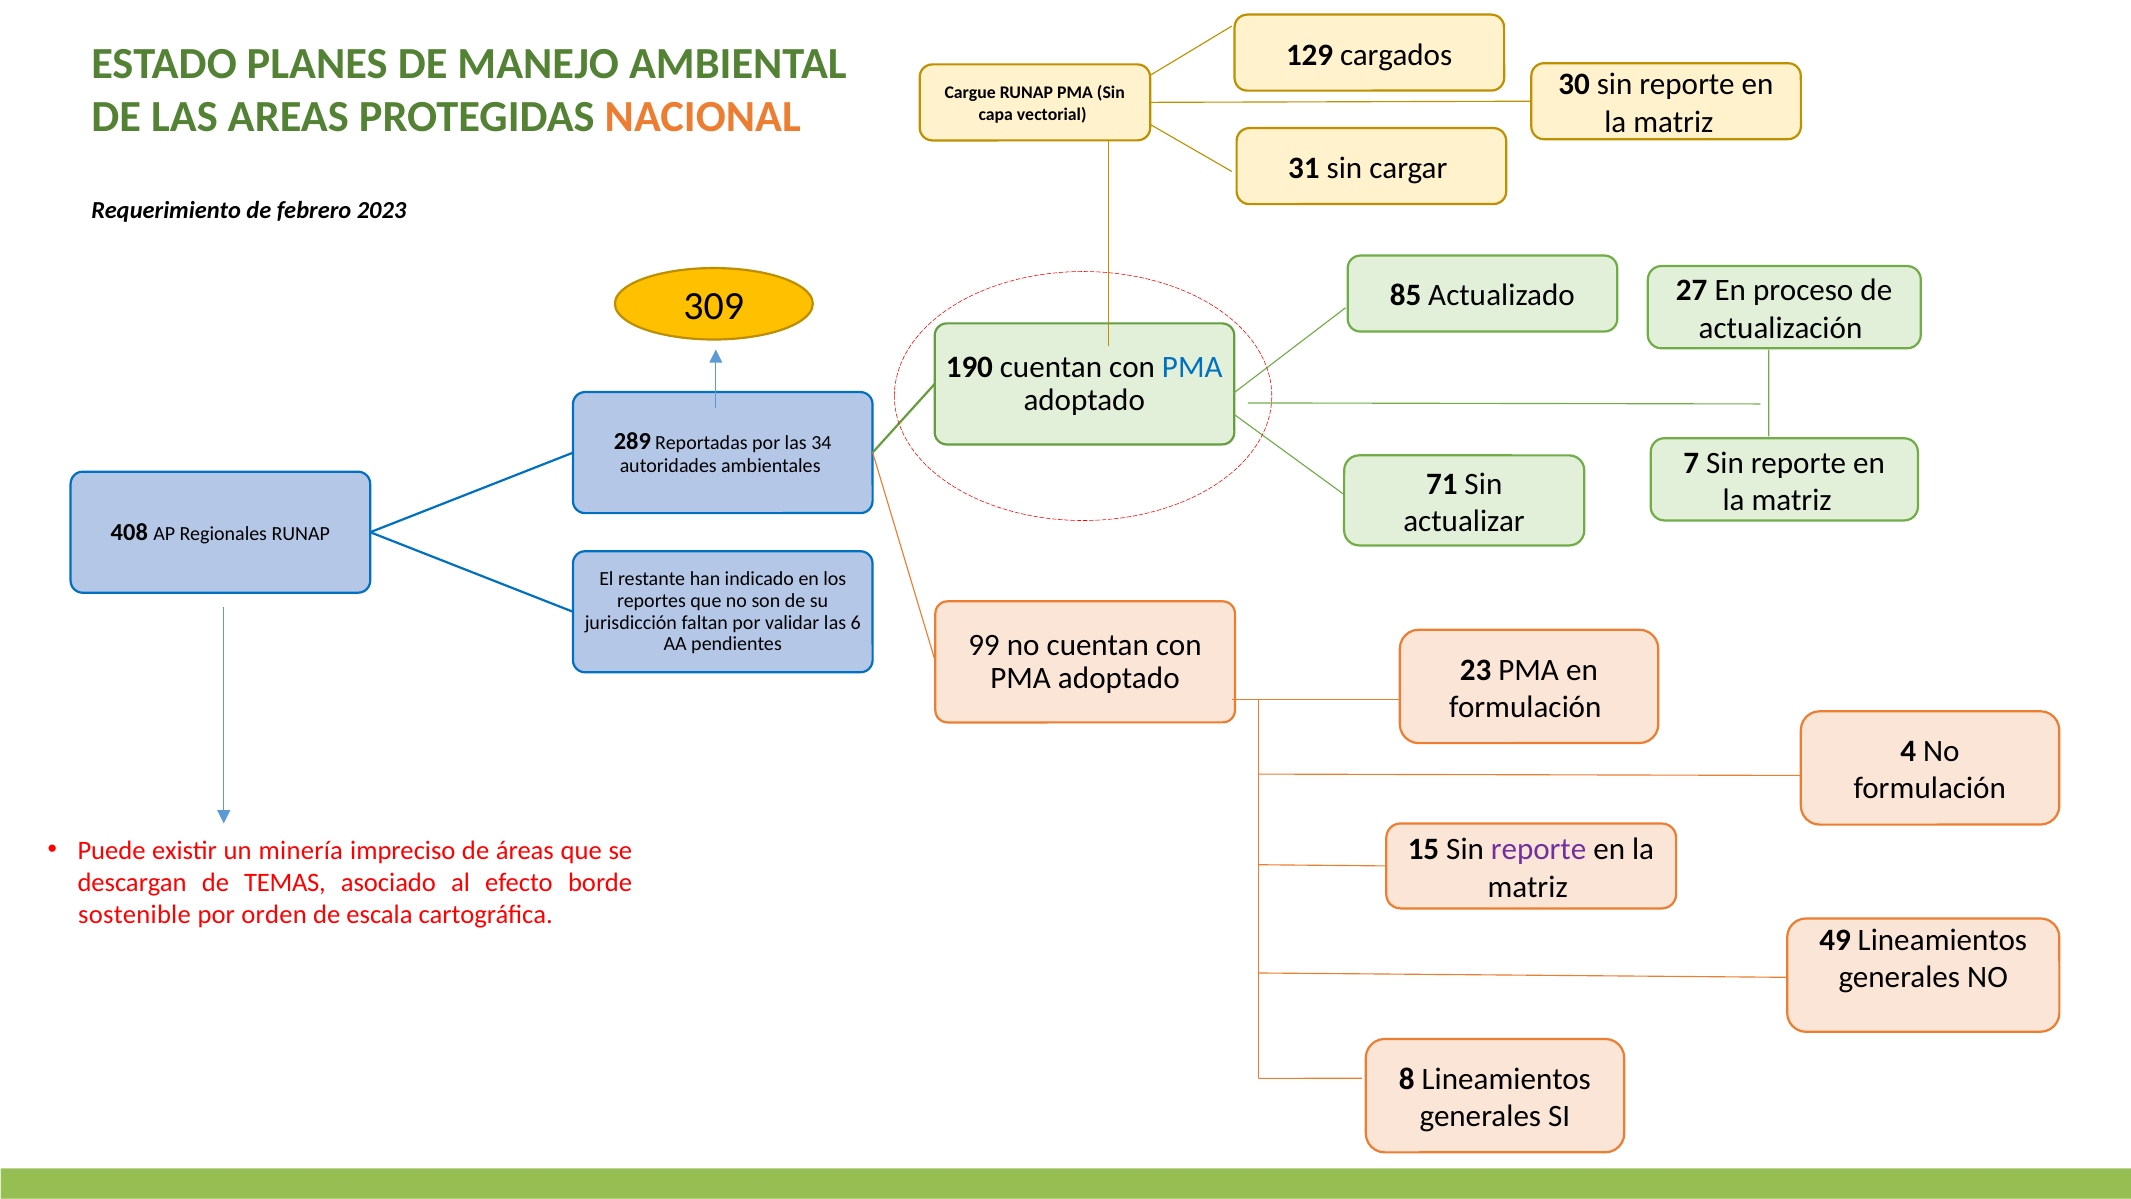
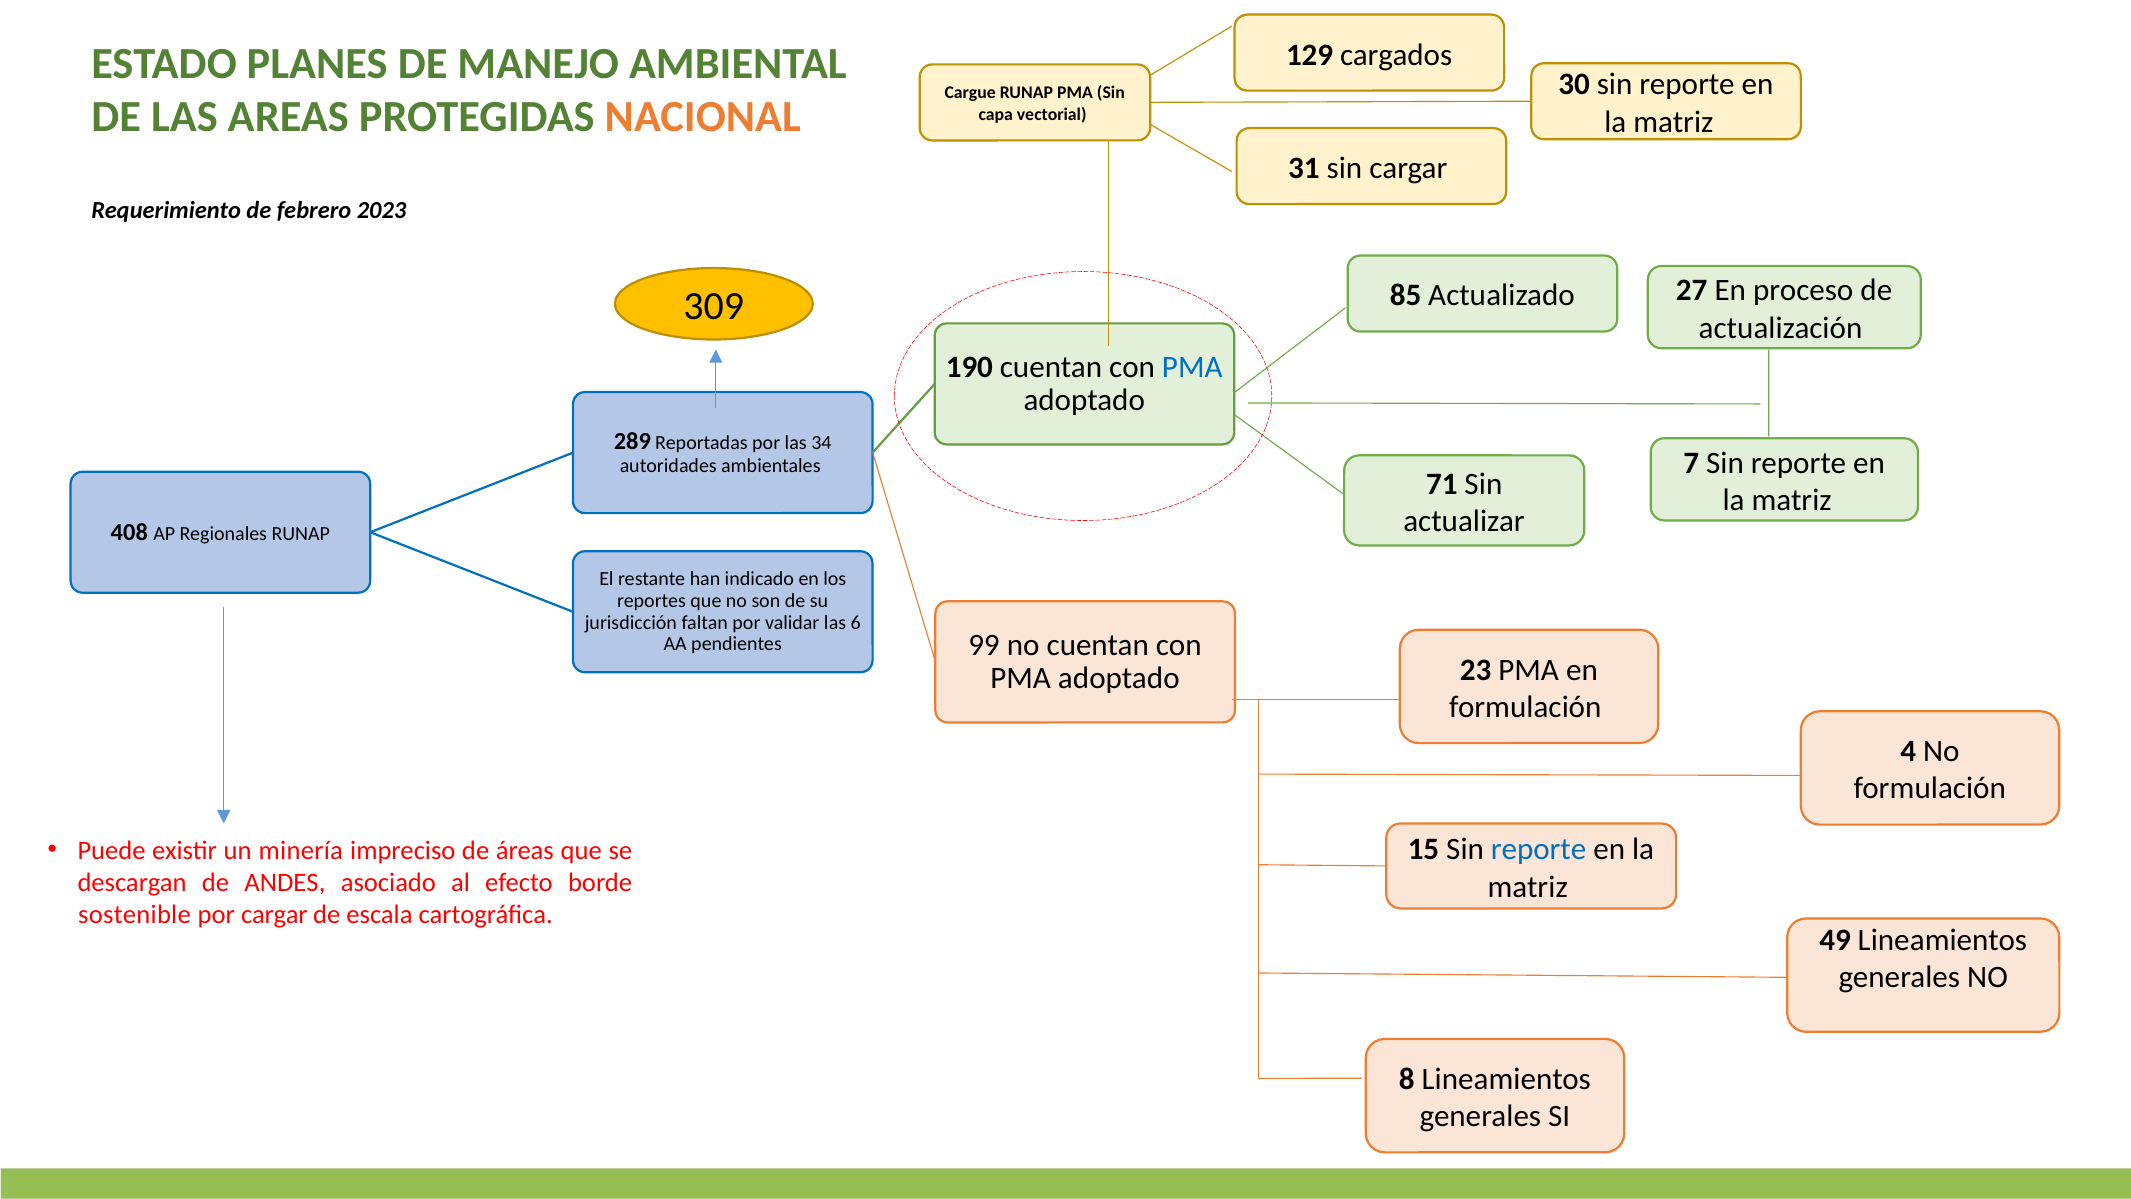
reporte colour: purple -> blue (1539, 849)
TEMAS: TEMAS -> ANDES (285, 882)
por orden: orden -> cargar (274, 914)
